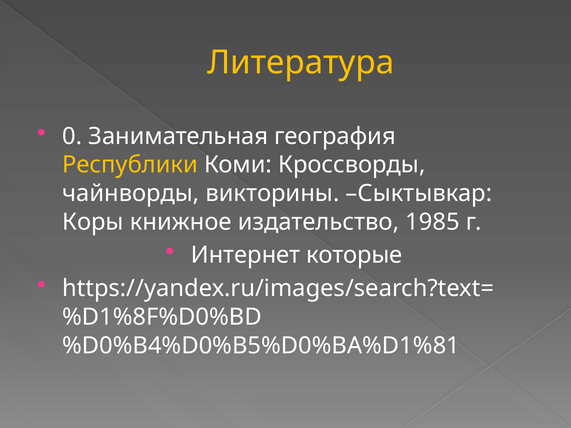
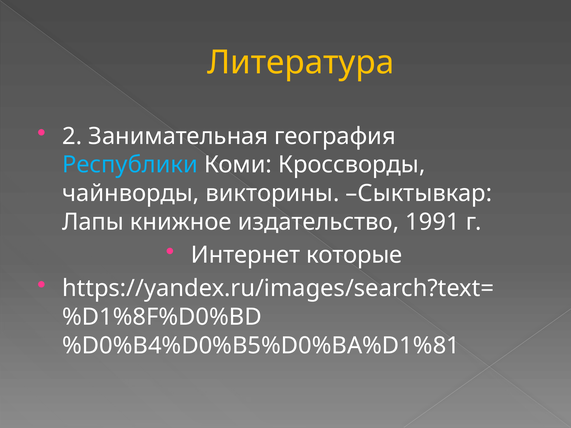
0: 0 -> 2 (72, 136)
Республики colour: yellow -> light blue (130, 165)
Коры: Коры -> Лапы (93, 222)
1985: 1985 -> 1991 (432, 222)
